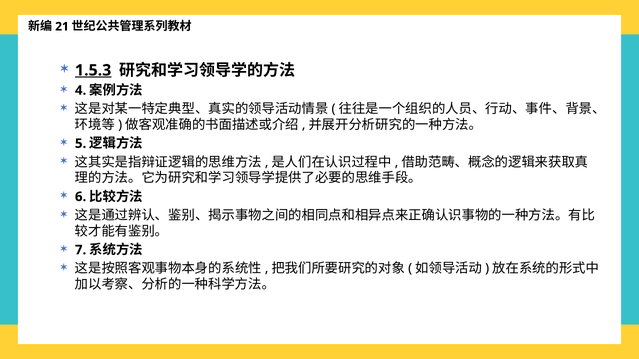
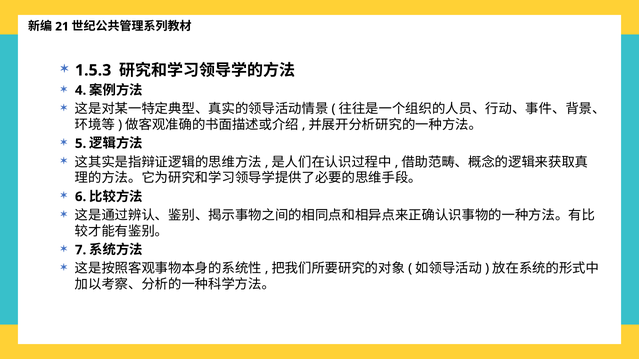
1.5.3 underline: present -> none (93, 70)
